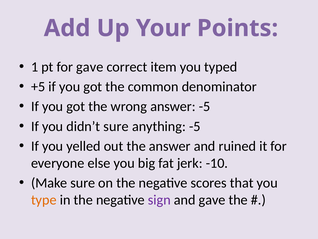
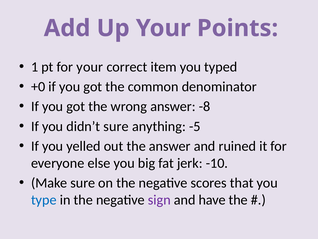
for gave: gave -> your (90, 67)
+5: +5 -> +0 (38, 87)
answer -5: -5 -> -8 (205, 106)
type colour: orange -> blue (44, 200)
and gave: gave -> have (212, 200)
